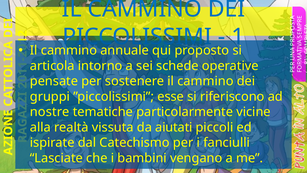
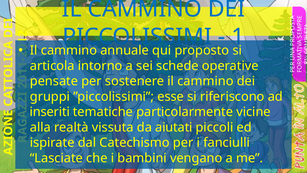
nostre: nostre -> inseriti (50, 112)
